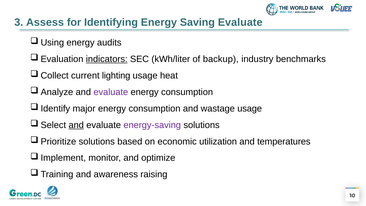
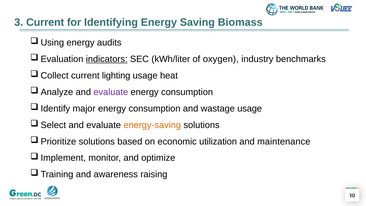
3 Assess: Assess -> Current (45, 22)
Saving Evaluate: Evaluate -> Biomass (240, 22)
backup: backup -> oxygen (221, 59)
and underline: present -> none (76, 125)
energy-saving colour: purple -> orange (152, 125)
temperatures: temperatures -> maintenance (284, 141)
